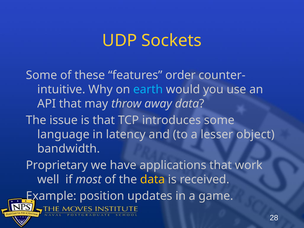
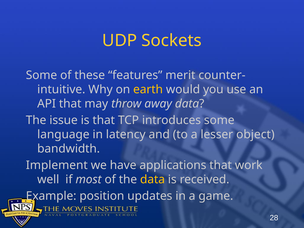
order: order -> merit (180, 75)
earth colour: light blue -> yellow (148, 90)
Proprietary: Proprietary -> Implement (57, 165)
